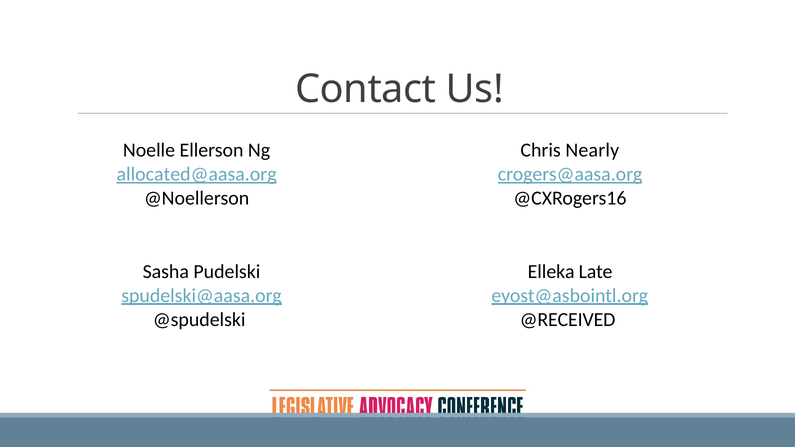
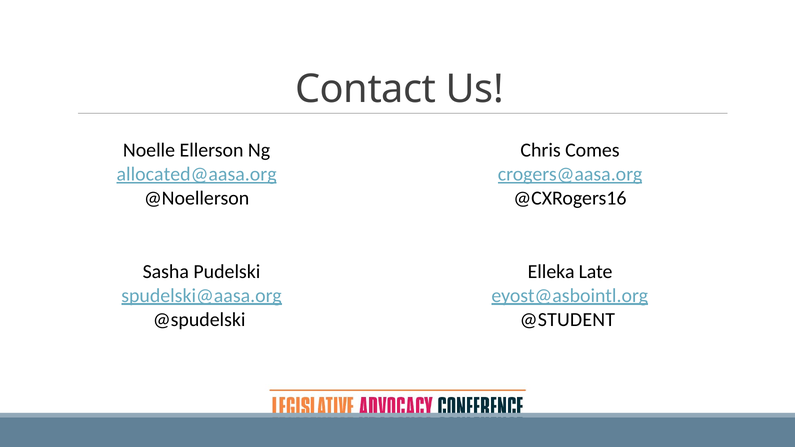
Nearly: Nearly -> Comes (592, 150)
@RECEIVED: @RECEIVED -> @STUDENT (567, 320)
